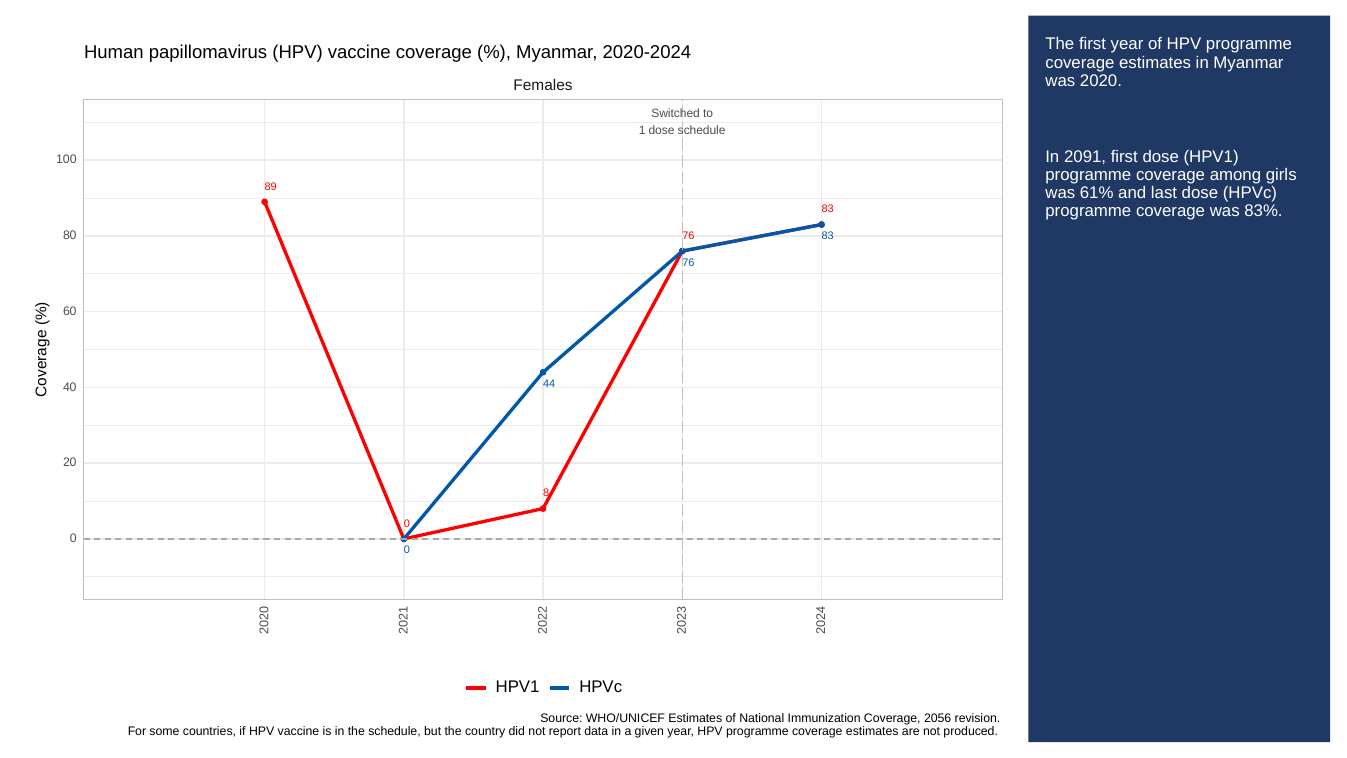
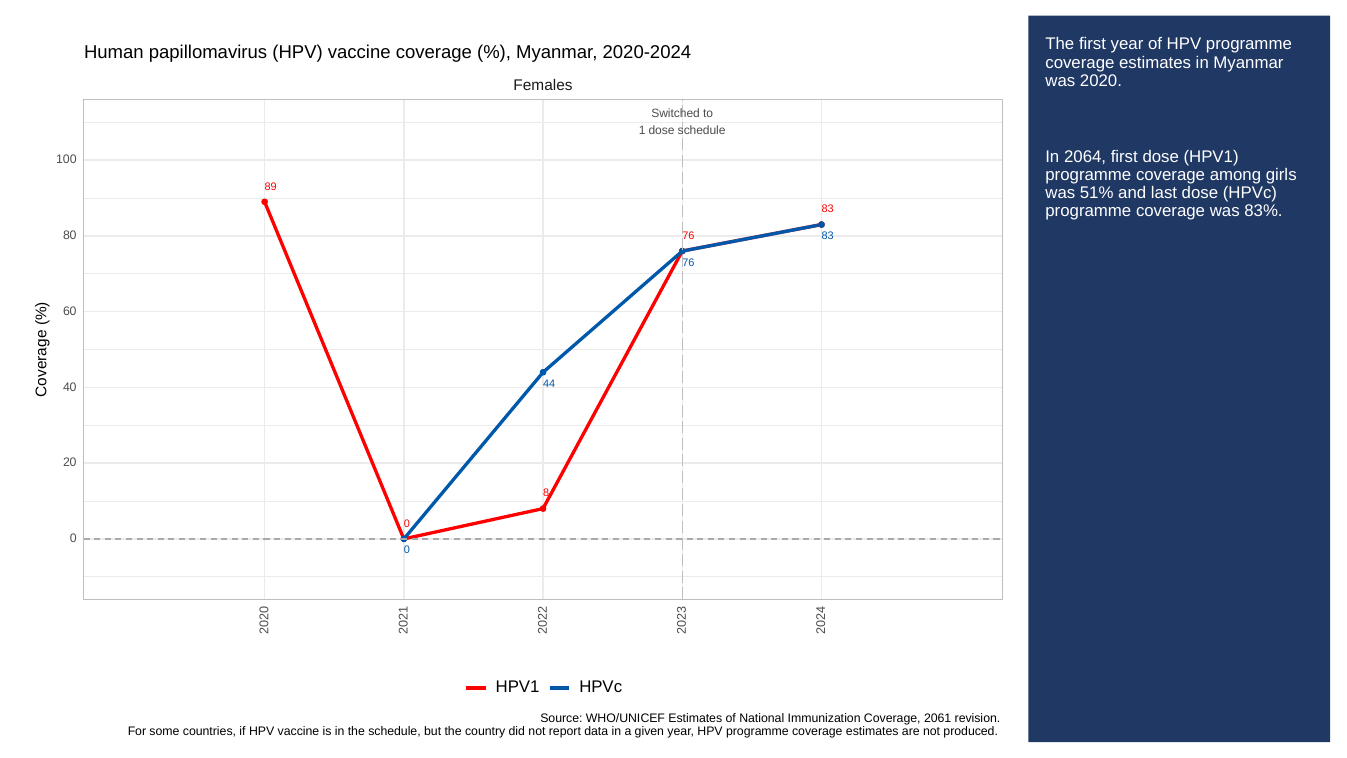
2091: 2091 -> 2064 (1085, 157)
61%: 61% -> 51% (1097, 193)
2056: 2056 -> 2061 (938, 718)
